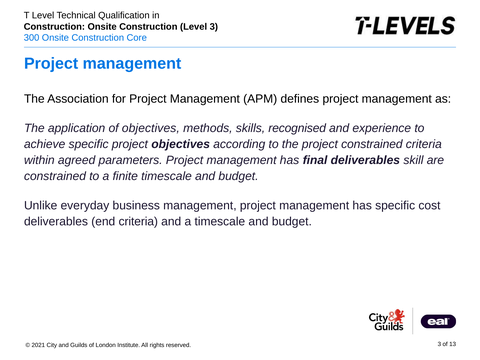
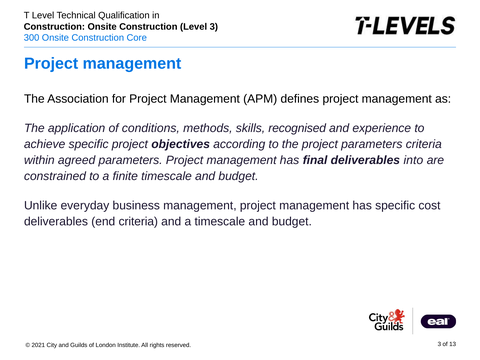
of objectives: objectives -> conditions (151, 128)
project constrained: constrained -> parameters (372, 144)
skill: skill -> into (413, 160)
